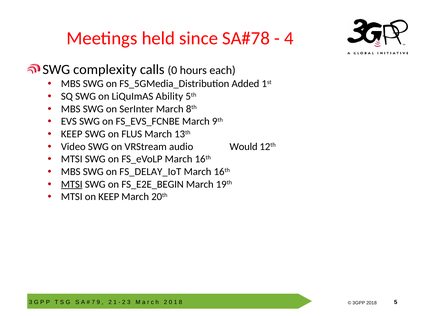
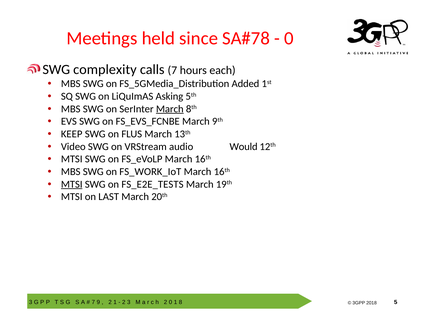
4: 4 -> 0 (289, 38)
calls 0: 0 -> 7 (172, 70)
Ability: Ability -> Asking (169, 97)
March underline: none -> present (170, 109)
FS_DELAY_IoT: FS_DELAY_IoT -> FS_WORK_IoT (150, 172)
FS_E2E_BEGIN: FS_E2E_BEGIN -> FS_E2E_TESTS (152, 185)
on KEEP: KEEP -> LAST (109, 197)
